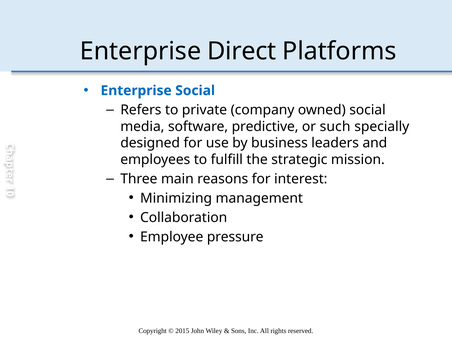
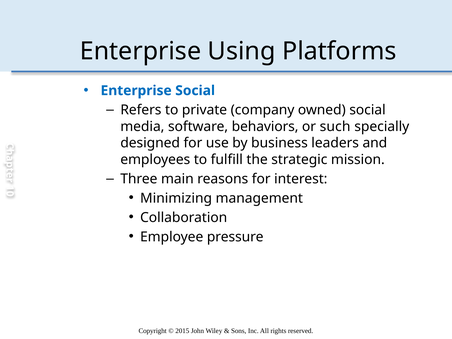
Direct: Direct -> Using (242, 51)
predictive: predictive -> behaviors (265, 126)
